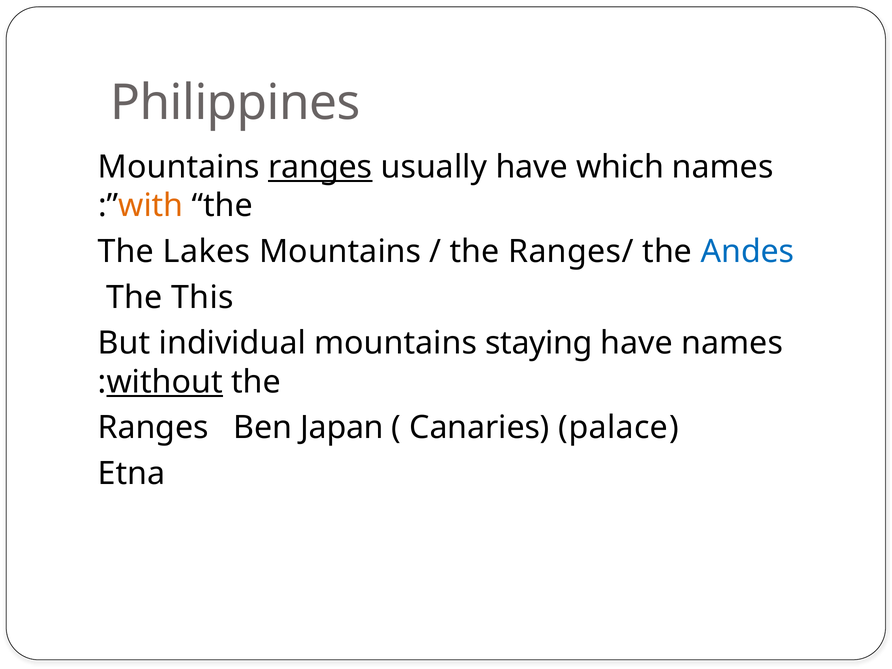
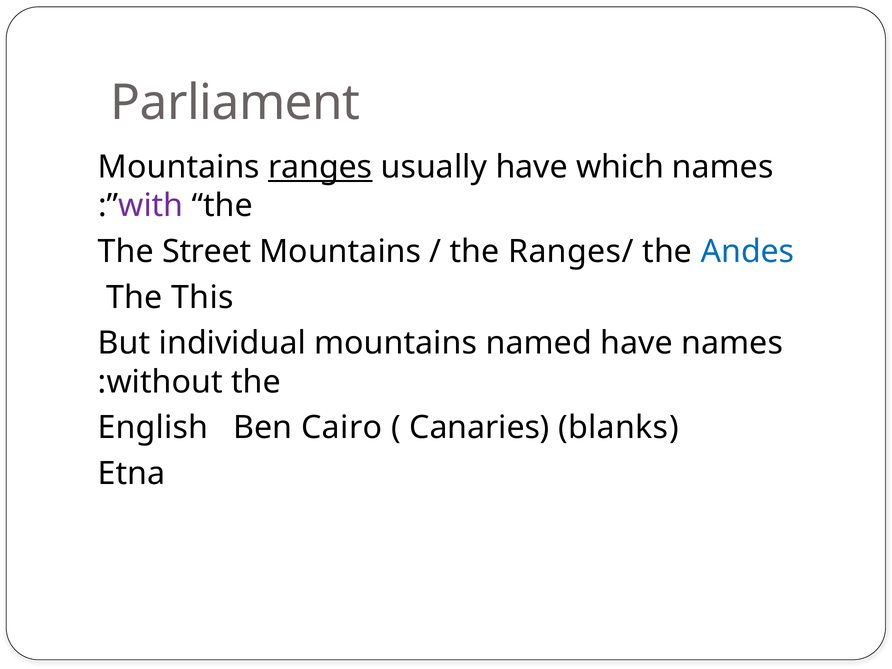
Philippines: Philippines -> Parliament (235, 103)
with colour: orange -> purple (151, 206)
Lakes: Lakes -> Street (207, 252)
staying: staying -> named (539, 343)
without underline: present -> none (165, 382)
Ranges: Ranges -> English (153, 428)
Japan: Japan -> Cairo (342, 428)
palace: palace -> blanks (618, 428)
